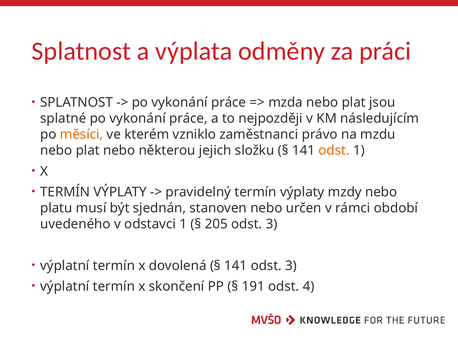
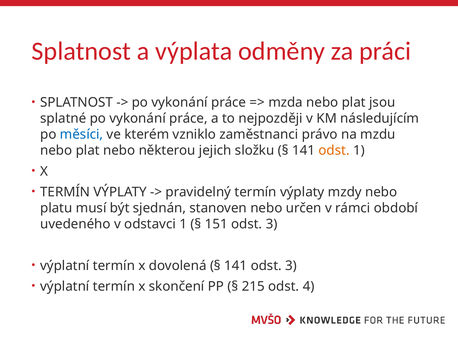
měsíci colour: orange -> blue (82, 135)
205: 205 -> 151 (216, 224)
191: 191 -> 215 (253, 287)
